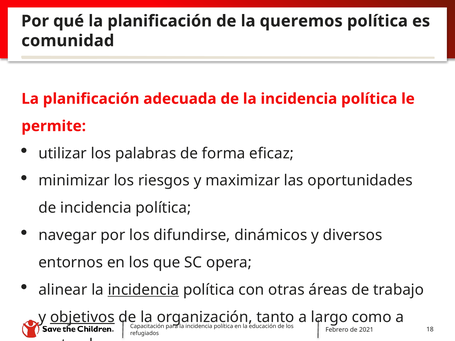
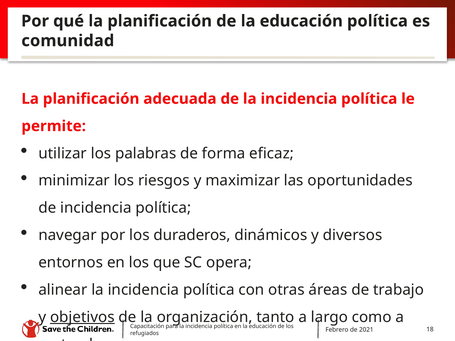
de la queremos: queremos -> educación (301, 21)
difundirse: difundirse -> duraderos (192, 235)
incidencia underline: present -> none (143, 290)
